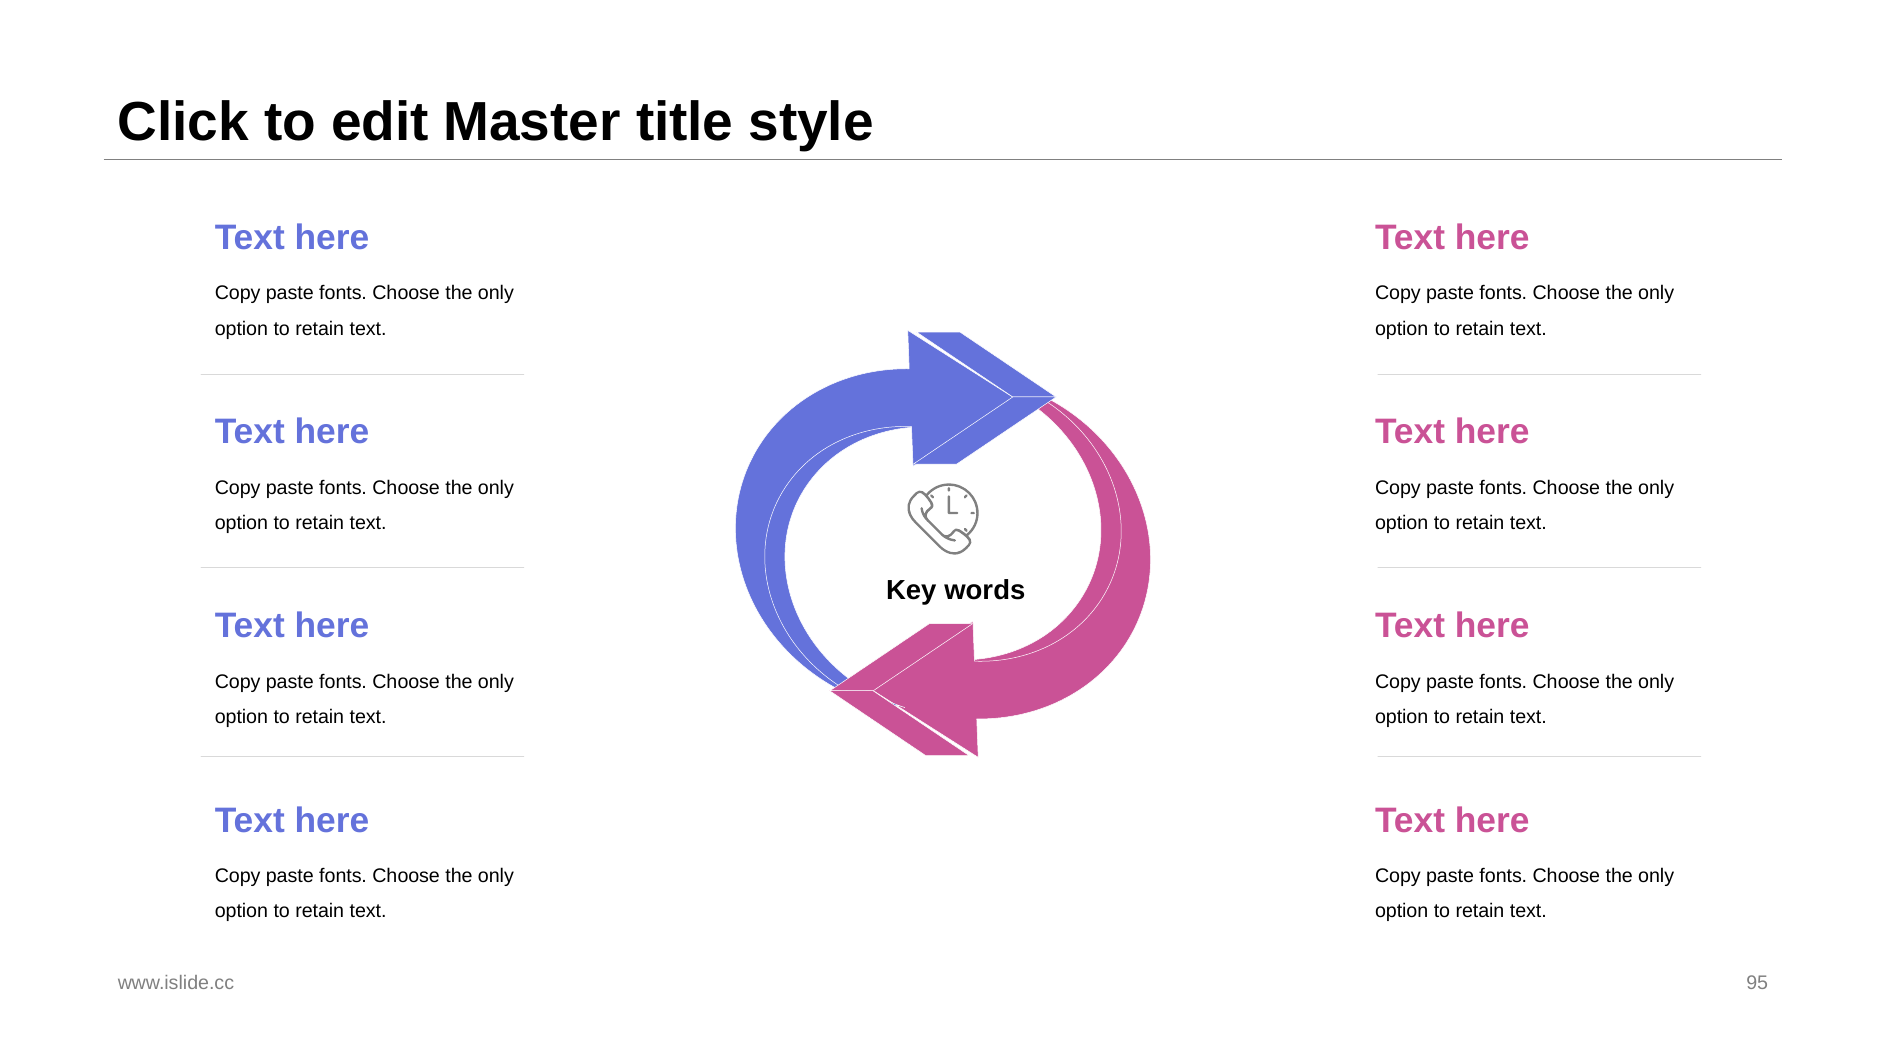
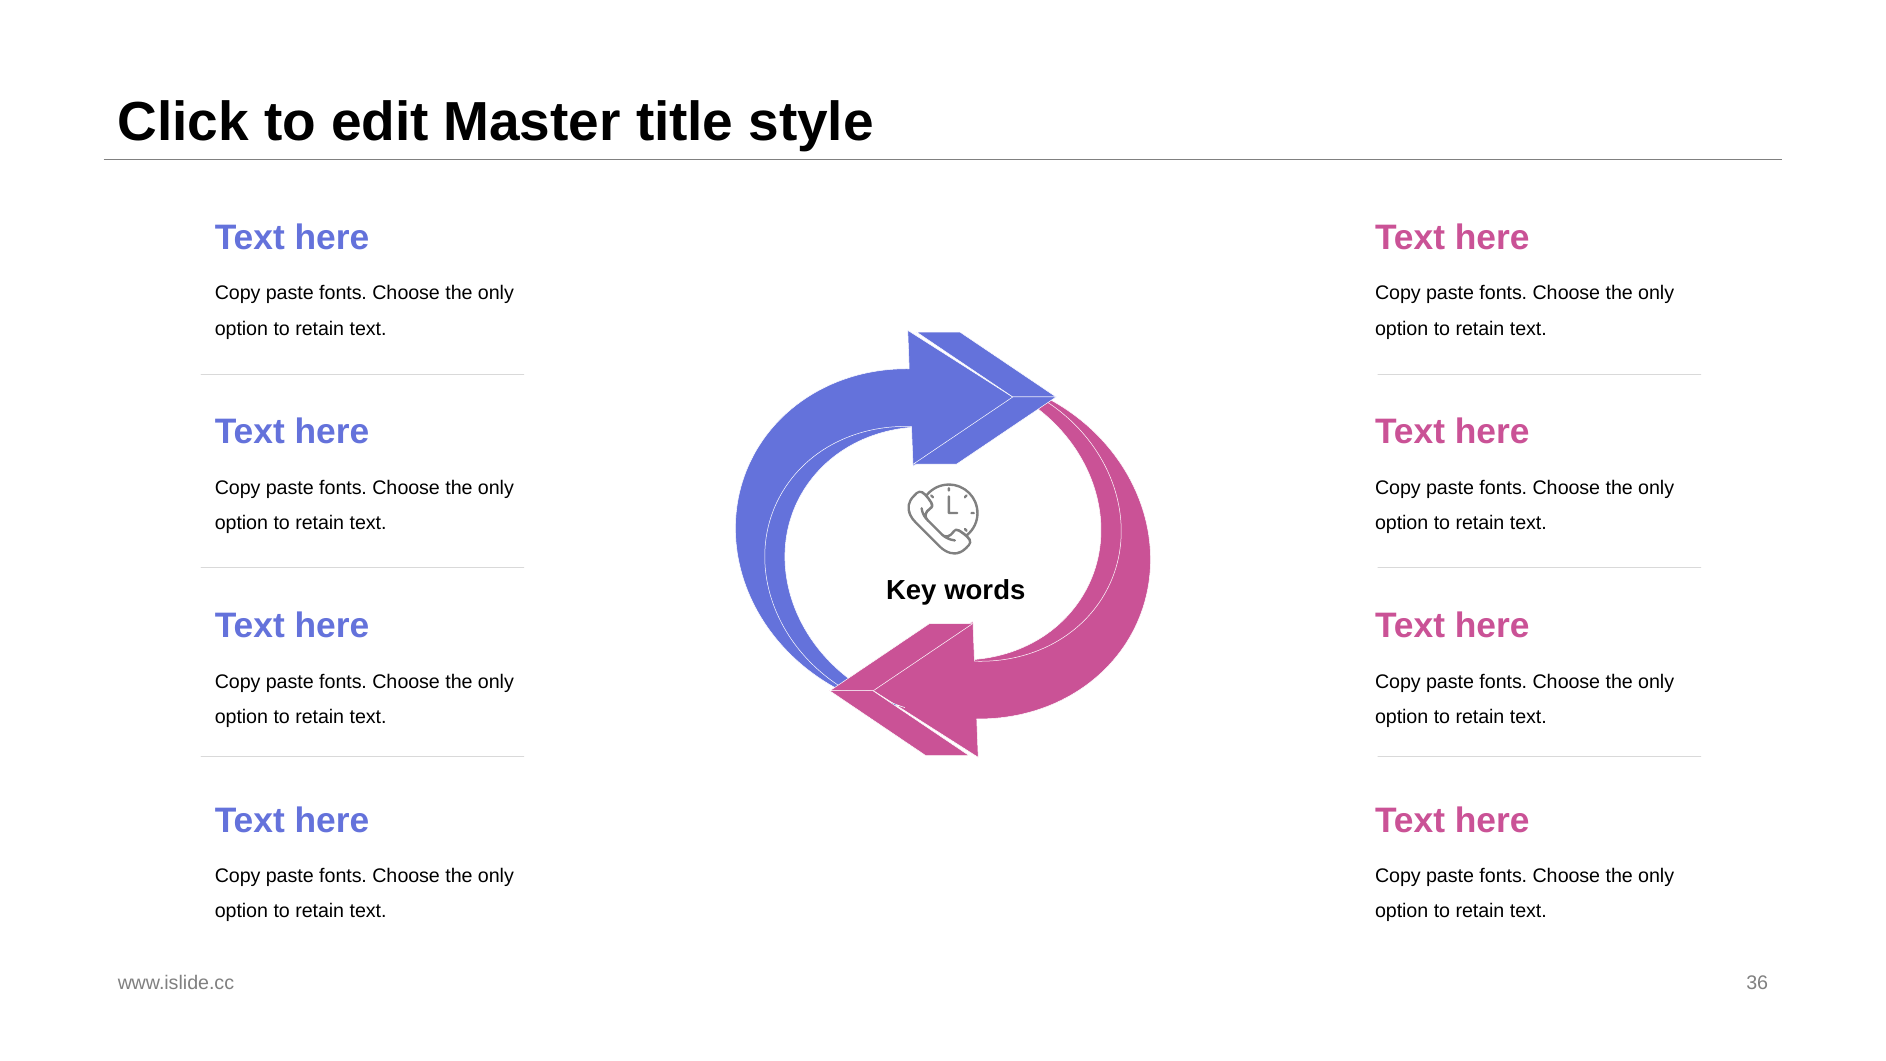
95: 95 -> 36 (1757, 983)
